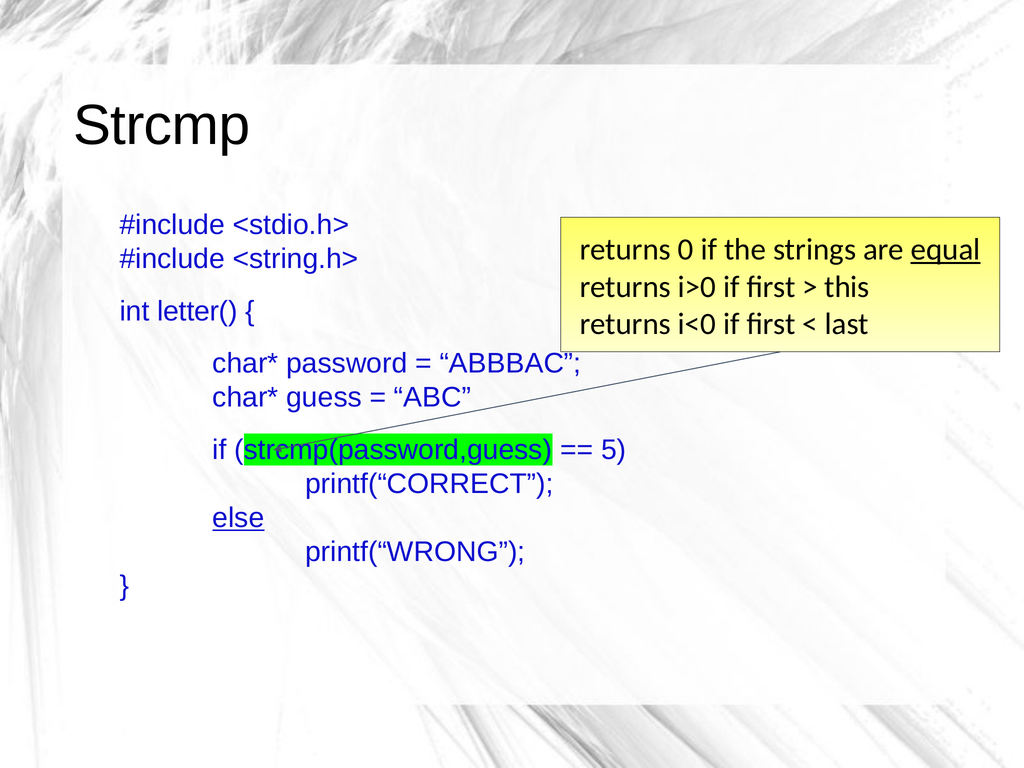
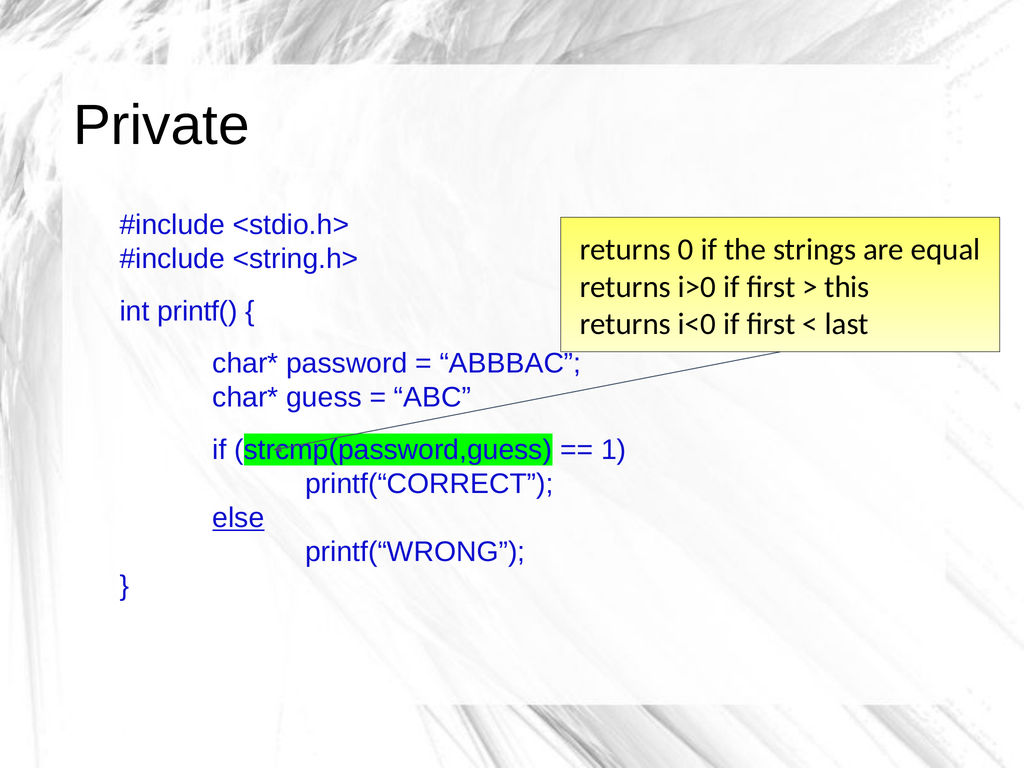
Strcmp: Strcmp -> Private (161, 125)
equal underline: present -> none (946, 250)
letter(: letter( -> printf( (197, 311)
5: 5 -> 1 (614, 450)
